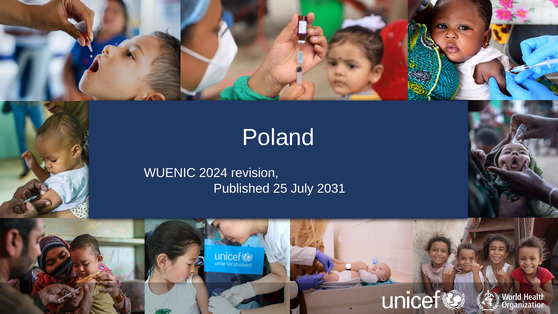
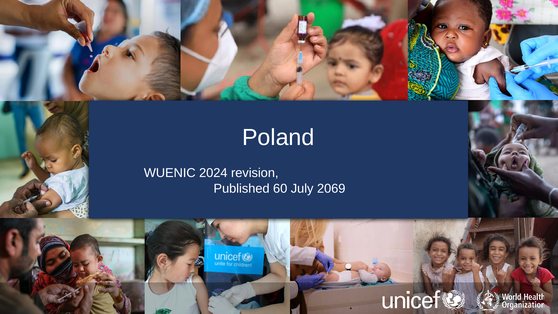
25: 25 -> 60 (280, 188)
2031: 2031 -> 2069 (331, 188)
